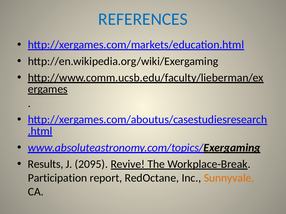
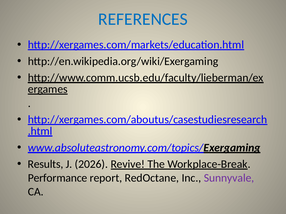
2095: 2095 -> 2026 (91, 165)
Participation: Participation -> Performance (58, 178)
Sunnyvale colour: orange -> purple (229, 178)
